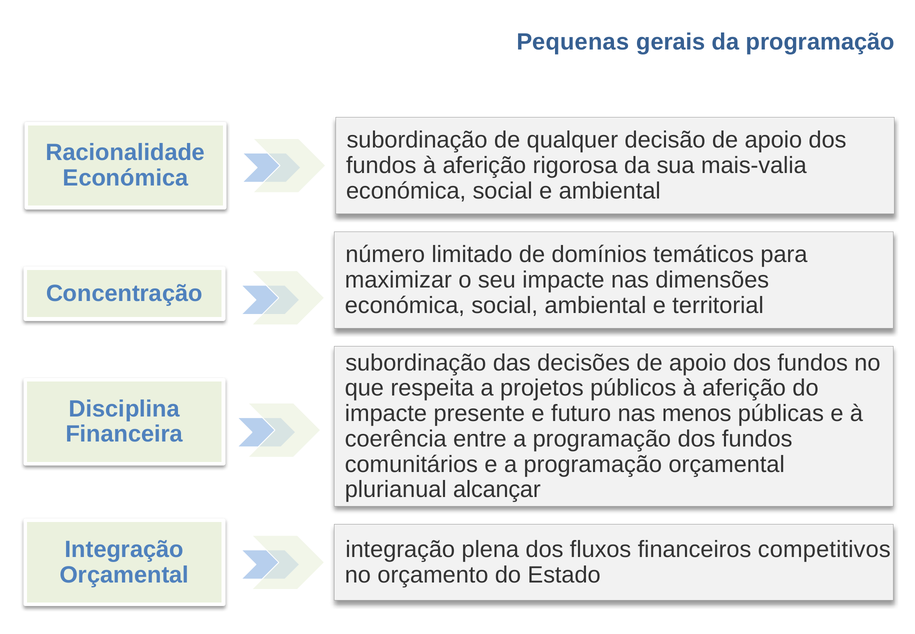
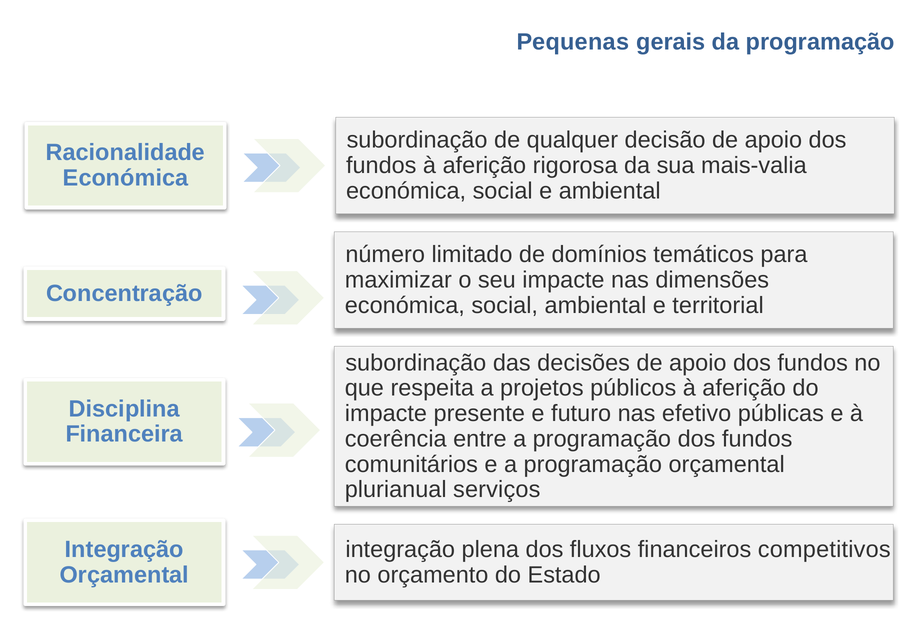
menos: menos -> efetivo (697, 413)
alcançar: alcançar -> serviços (497, 489)
